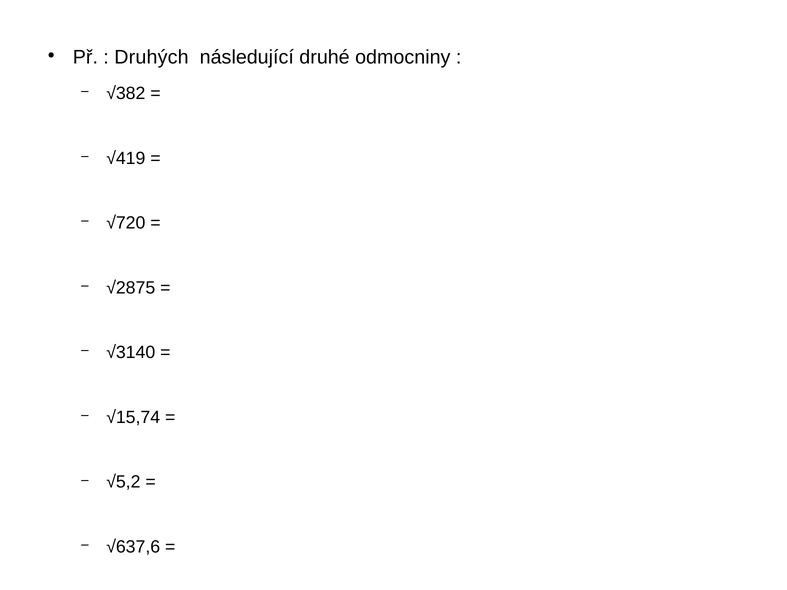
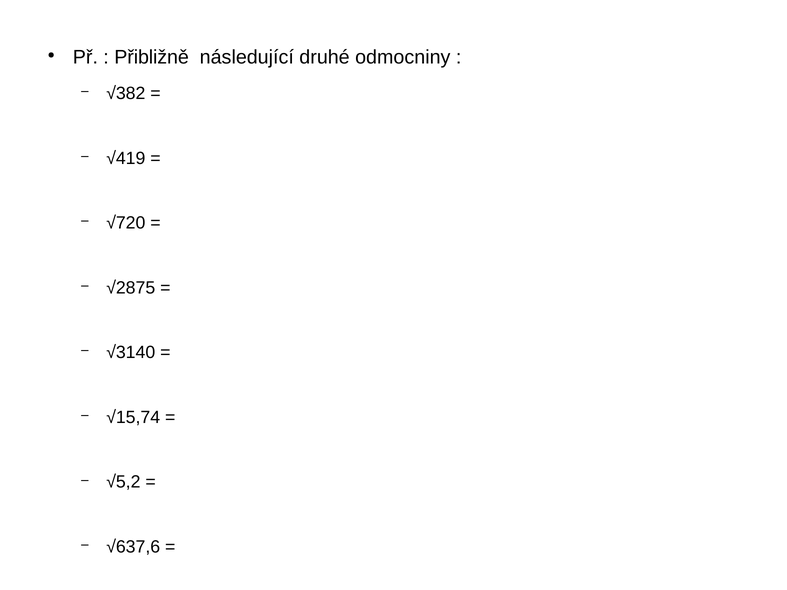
Druhých: Druhých -> Přibližně (152, 57)
